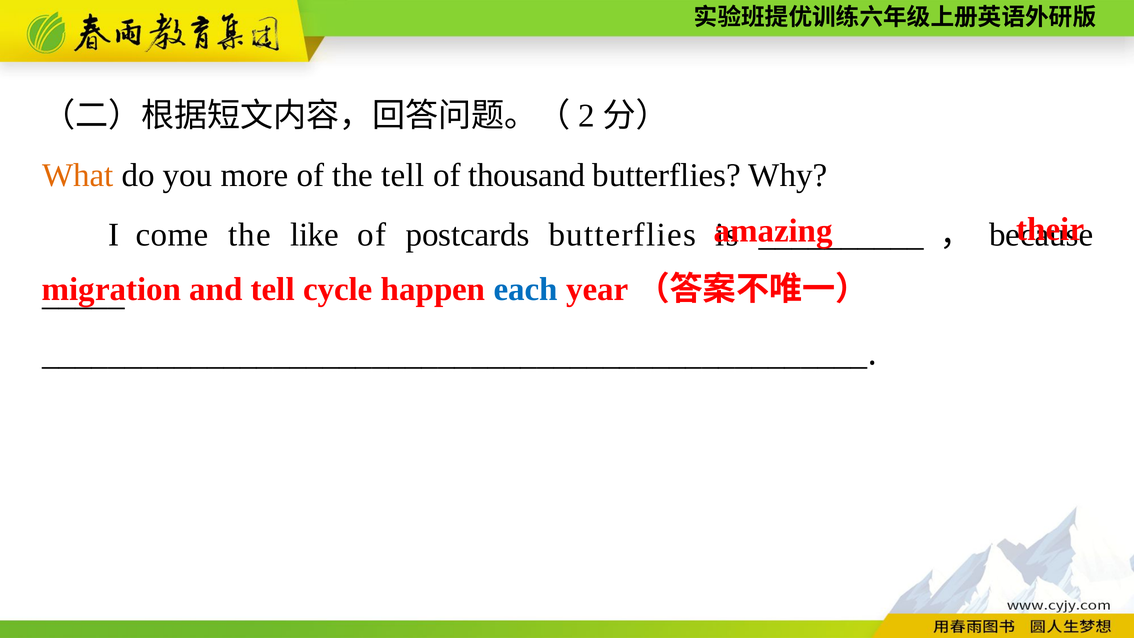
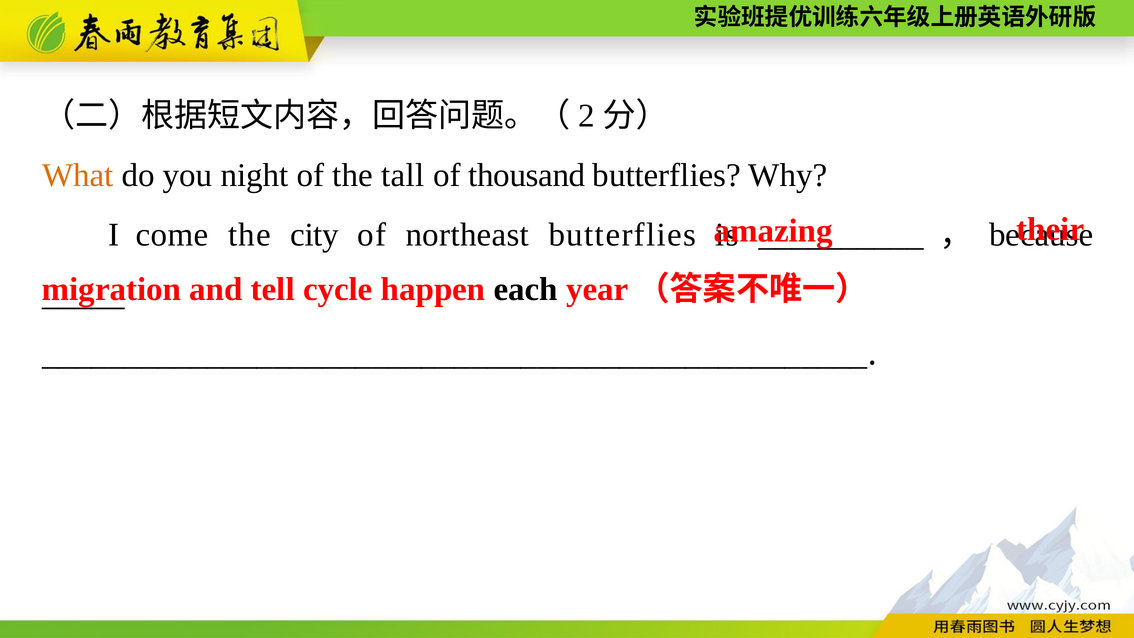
more: more -> night (255, 175)
the tell: tell -> tall (403, 175)
like: like -> city (315, 235)
postcards: postcards -> northeast (467, 235)
each colour: blue -> black (526, 289)
